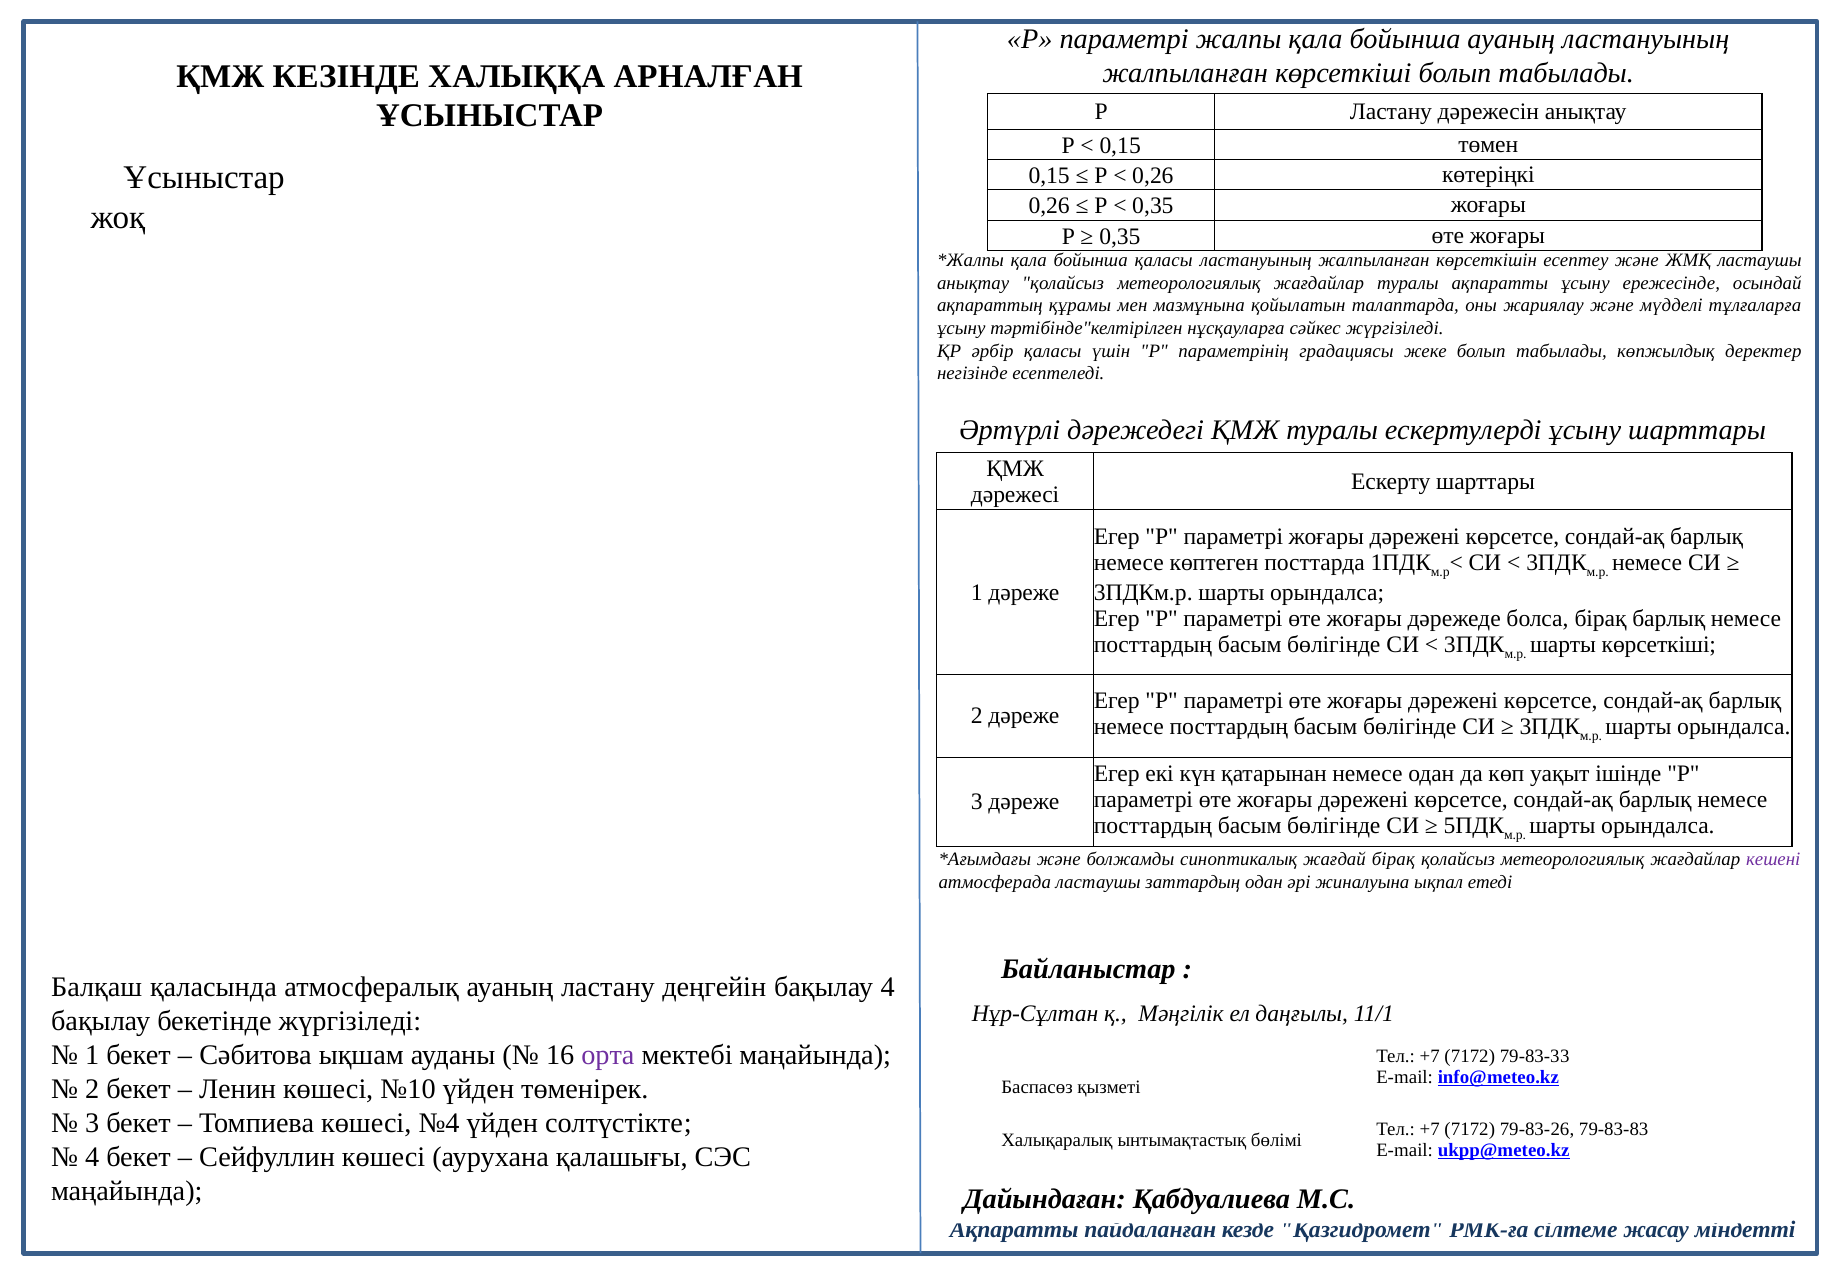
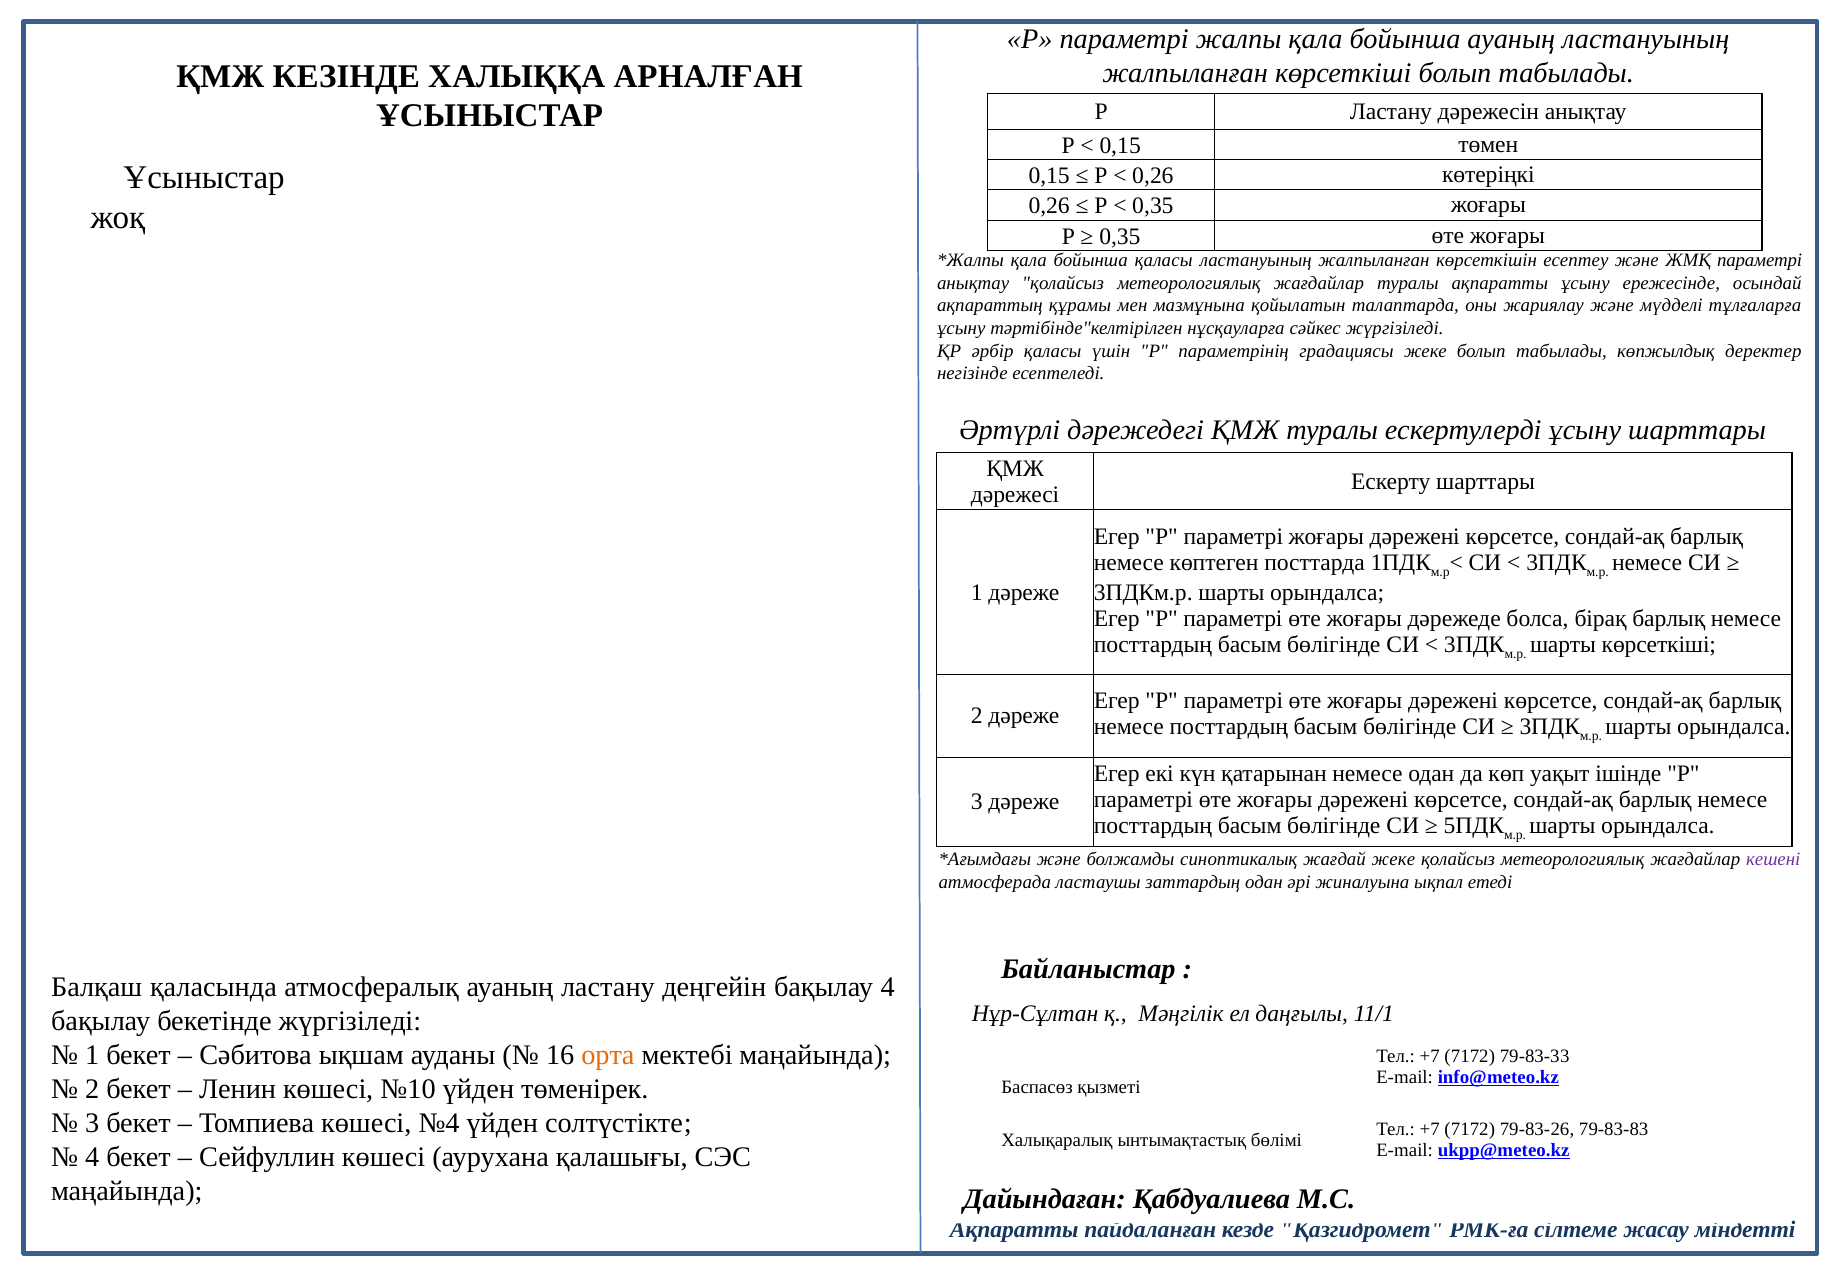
ЖМҚ ластаушы: ластаушы -> параметрі (1760, 260)
жағдай бірақ: бірақ -> жеке (1393, 859)
орта colour: purple -> orange (608, 1055)
